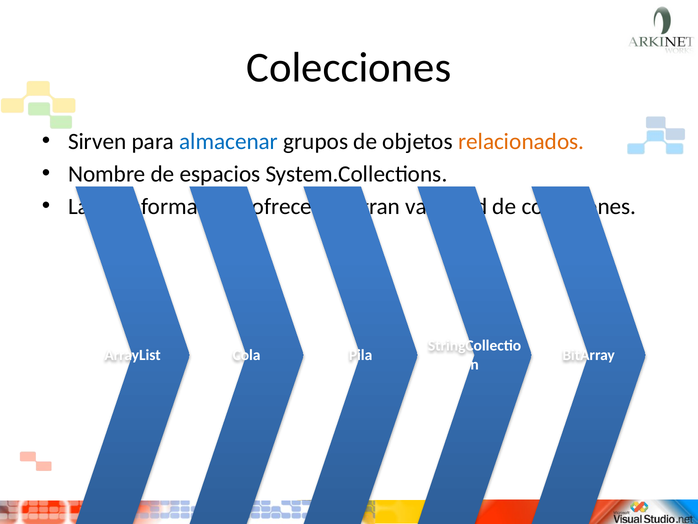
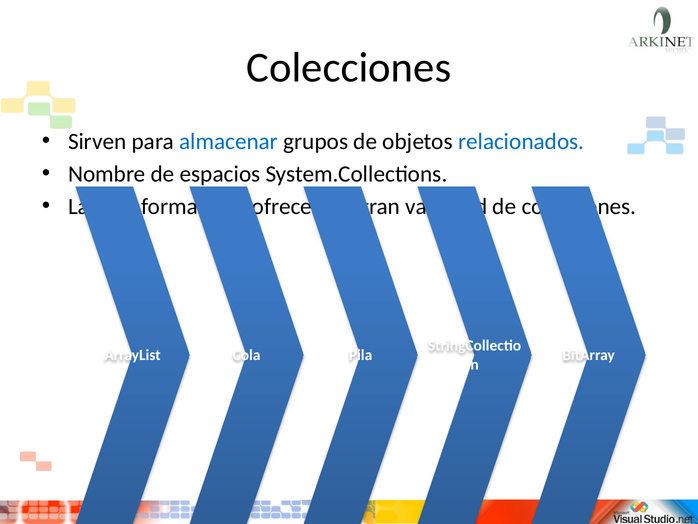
relacionados colour: orange -> blue (521, 141)
